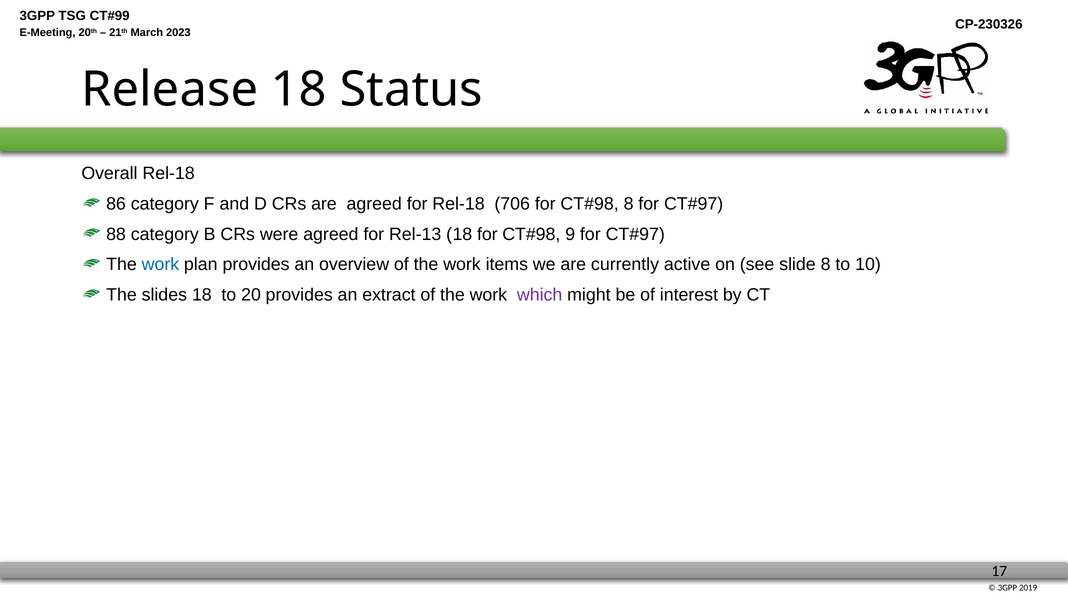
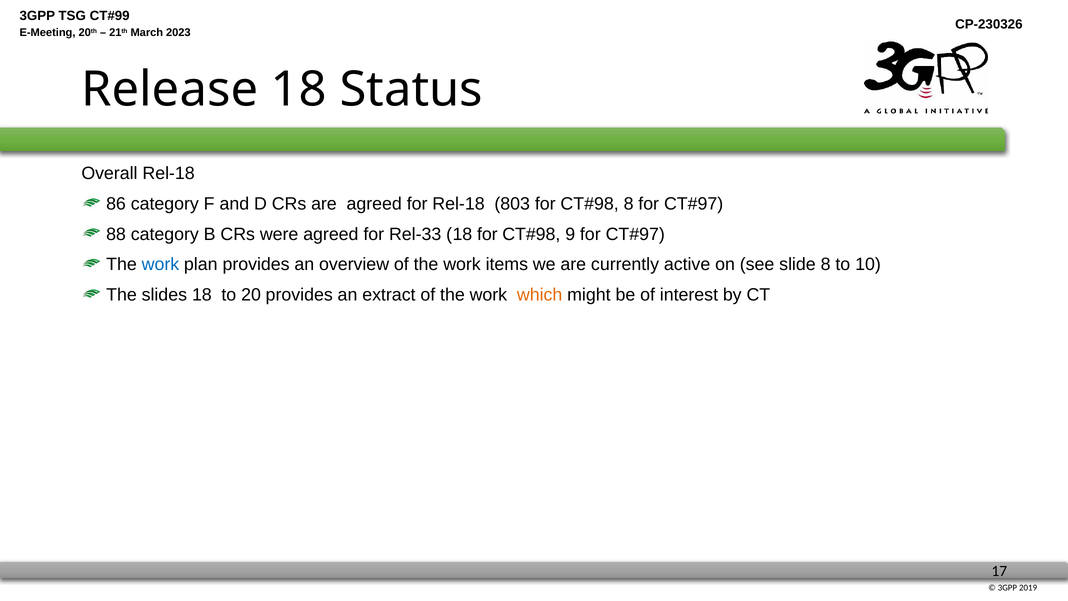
706: 706 -> 803 (512, 204)
Rel-13: Rel-13 -> Rel-33 (415, 234)
which colour: purple -> orange (540, 295)
